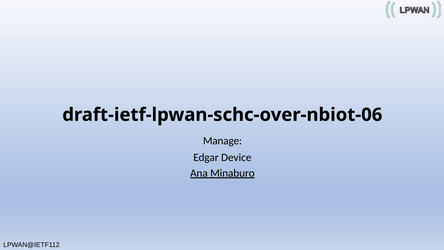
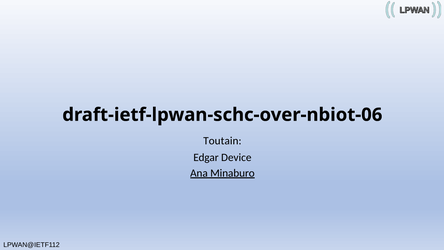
Manage: Manage -> Toutain (222, 141)
